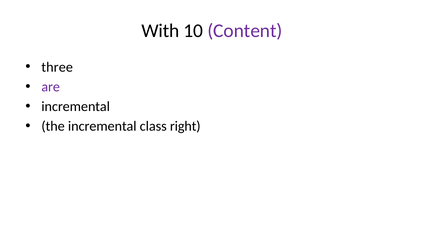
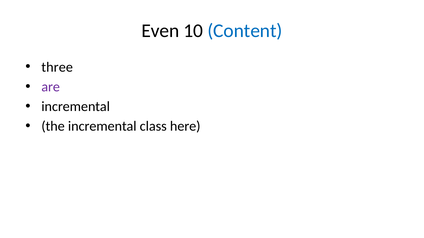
With: With -> Even (160, 31)
Content colour: purple -> blue (245, 31)
right: right -> here (185, 127)
